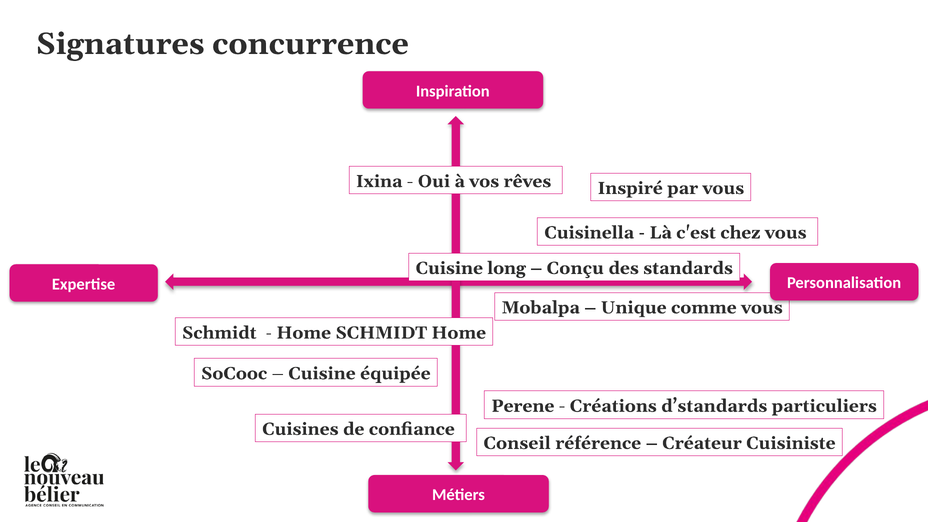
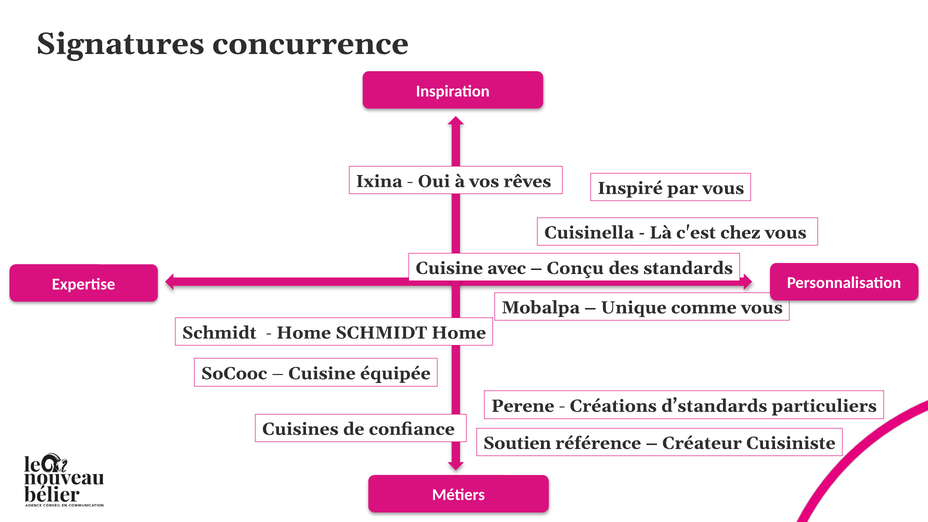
long: long -> avec (507, 268)
Conseil: Conseil -> Soutien (517, 443)
